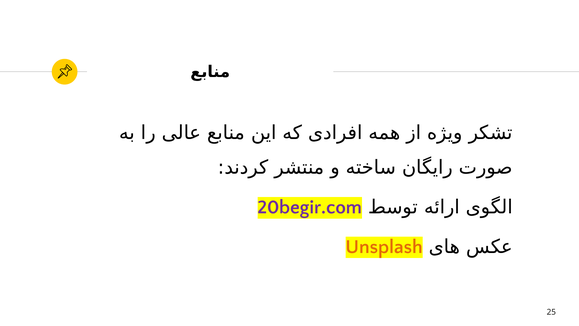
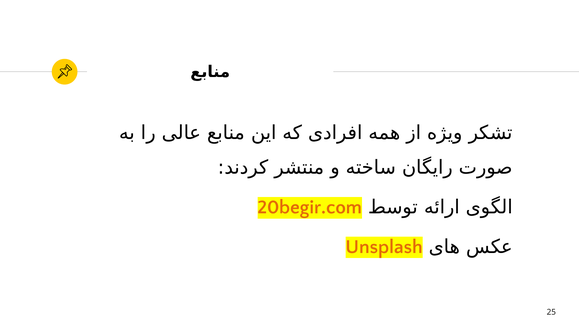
20begir.com colour: purple -> orange (310, 207)
